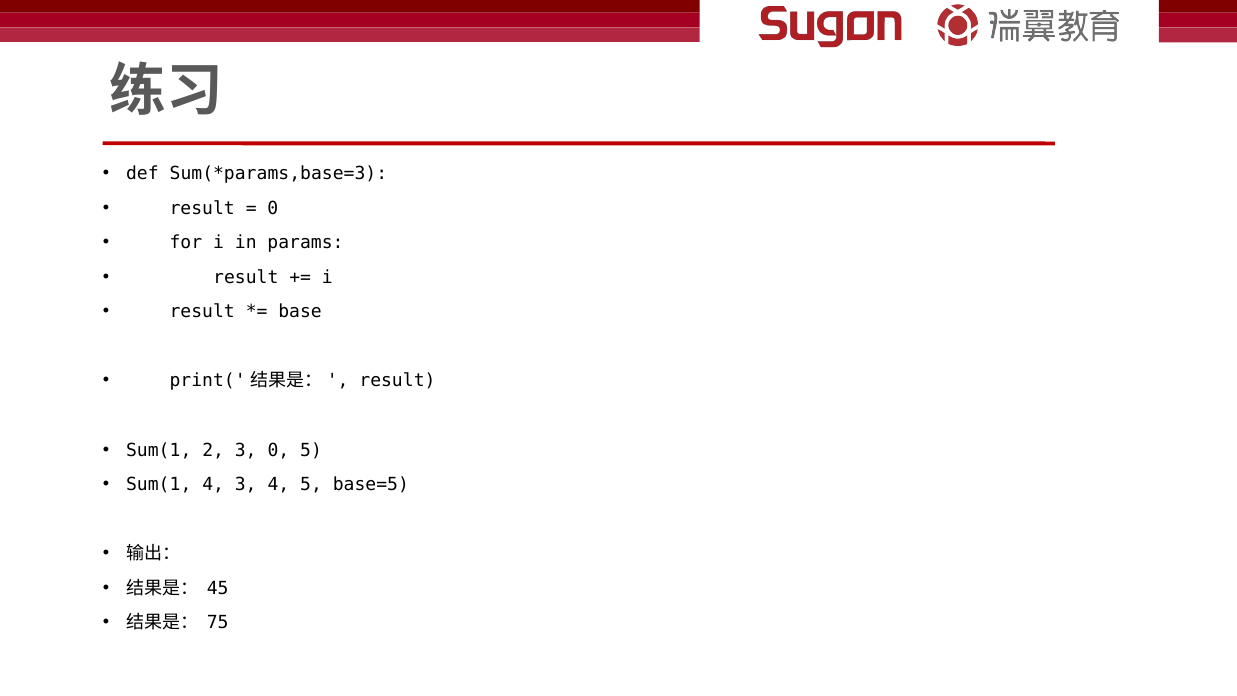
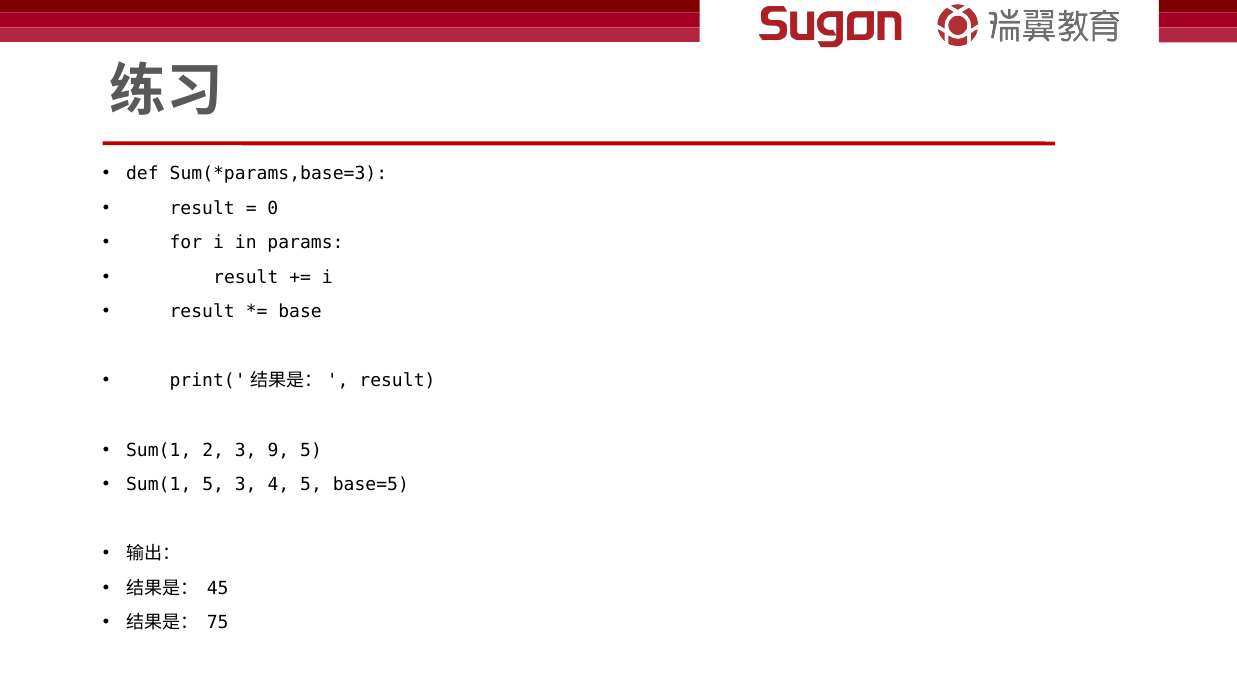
3 0: 0 -> 9 (278, 450)
Sum(1 4: 4 -> 5 (213, 485)
